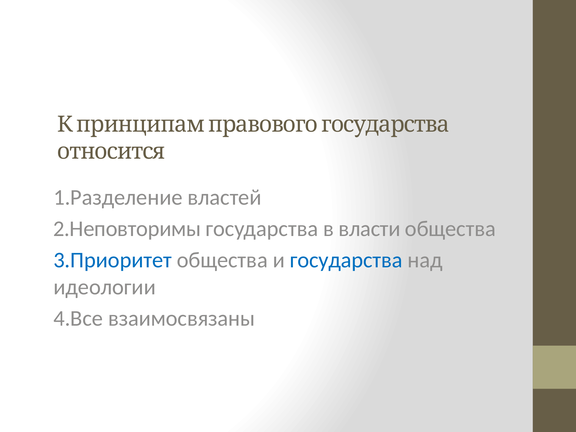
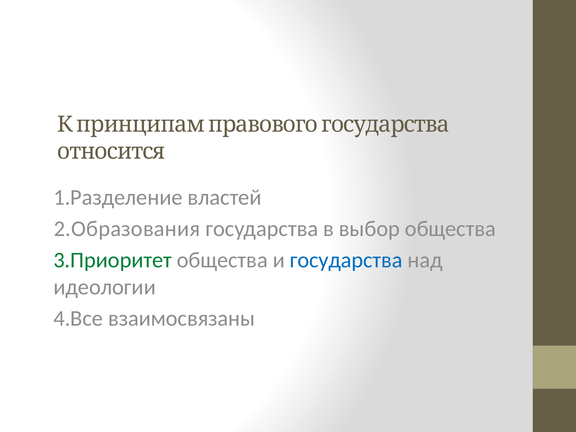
2.Неповторимы: 2.Неповторимы -> 2.Образования (127, 229)
власти: власти -> выбор (369, 229)
3.Приоритет colour: blue -> green (113, 260)
